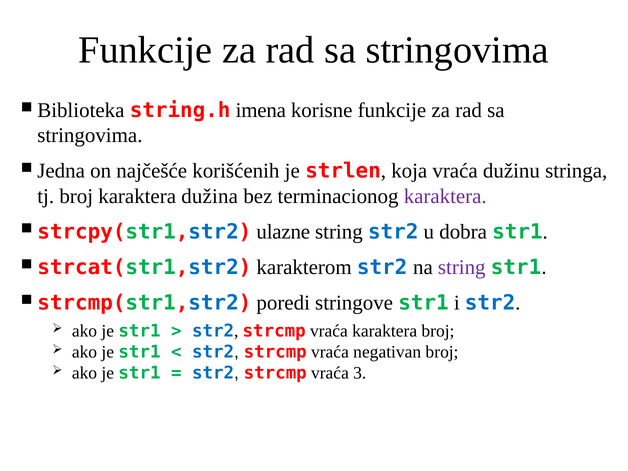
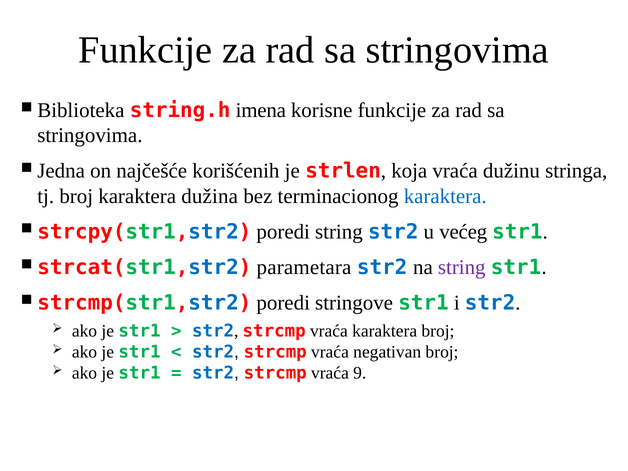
karaktera colour: purple -> blue (445, 196)
strcpy(str1,str2 ulazne: ulazne -> poredi (283, 232)
dobra: dobra -> većeg (463, 232)
karakterom: karakterom -> parametara (304, 267)
3: 3 -> 9 (360, 373)
